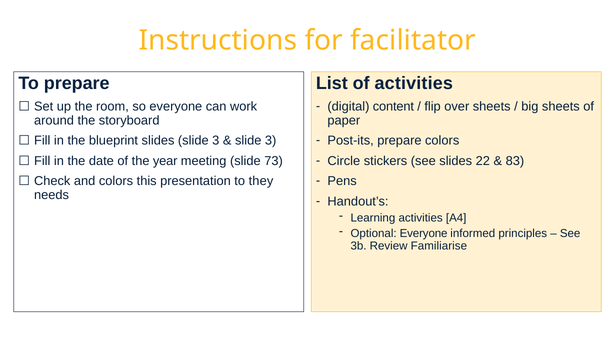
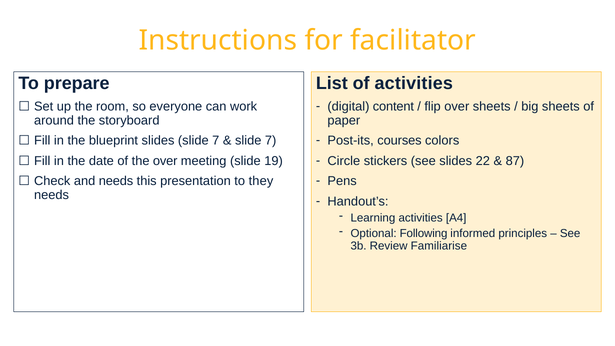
Post-its prepare: prepare -> courses (399, 141)
slides slide 3: 3 -> 7 (216, 141)
3: 3 -> 7 (271, 141)
83: 83 -> 87 (515, 161)
the year: year -> over (165, 161)
73: 73 -> 19 (274, 161)
and colors: colors -> needs (116, 181)
Optional Everyone: Everyone -> Following (424, 233)
